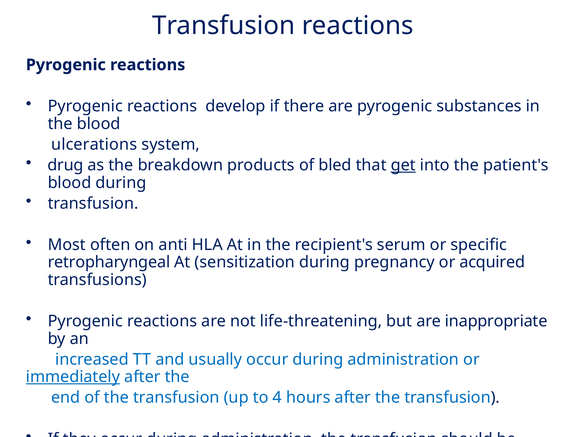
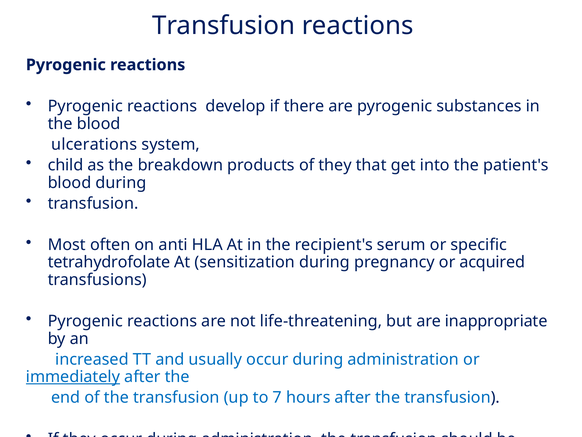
drug: drug -> child (66, 165)
of bled: bled -> they (335, 165)
get underline: present -> none (403, 165)
retropharyngeal: retropharyngeal -> tetrahydrofolate (109, 262)
4: 4 -> 7 (277, 397)
